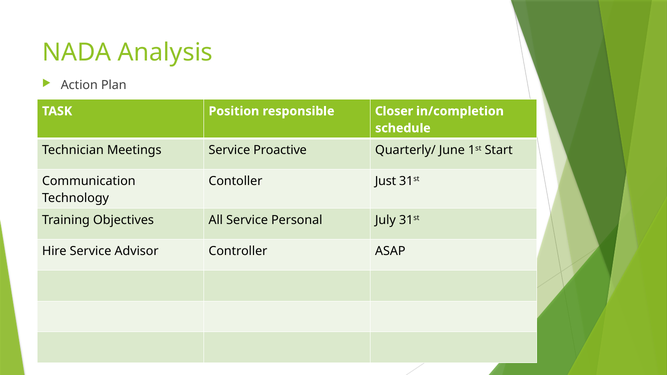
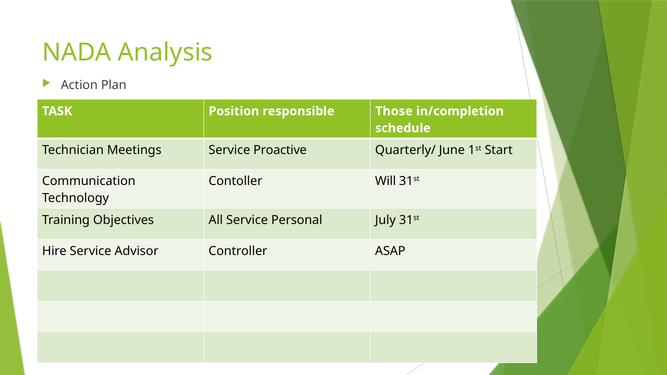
Closer: Closer -> Those (394, 111)
Just: Just -> Will (386, 181)
